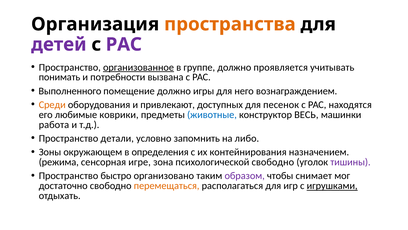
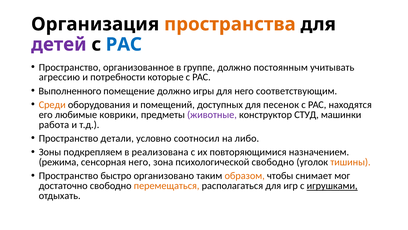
РАС colour: purple -> blue (124, 44)
организованное underline: present -> none (139, 67)
проявляется: проявляется -> постоянным (281, 67)
понимать: понимать -> агрессию (59, 77)
вызвана: вызвана -> которые (166, 77)
вознаграждением: вознаграждением -> соответствующим (297, 91)
привлекают: привлекают -> помещений (168, 105)
животные colour: blue -> purple (212, 114)
ВЕСЬ: ВЕСЬ -> СТУД (306, 114)
запомнить: запомнить -> соотносил (197, 138)
окружающем: окружающем -> подкрепляем (93, 152)
определения: определения -> реализована (160, 152)
контейнирования: контейнирования -> повторяющимися (248, 152)
сенсорная игре: игре -> него (140, 162)
тишины colour: purple -> orange (350, 162)
образом colour: purple -> orange (245, 176)
